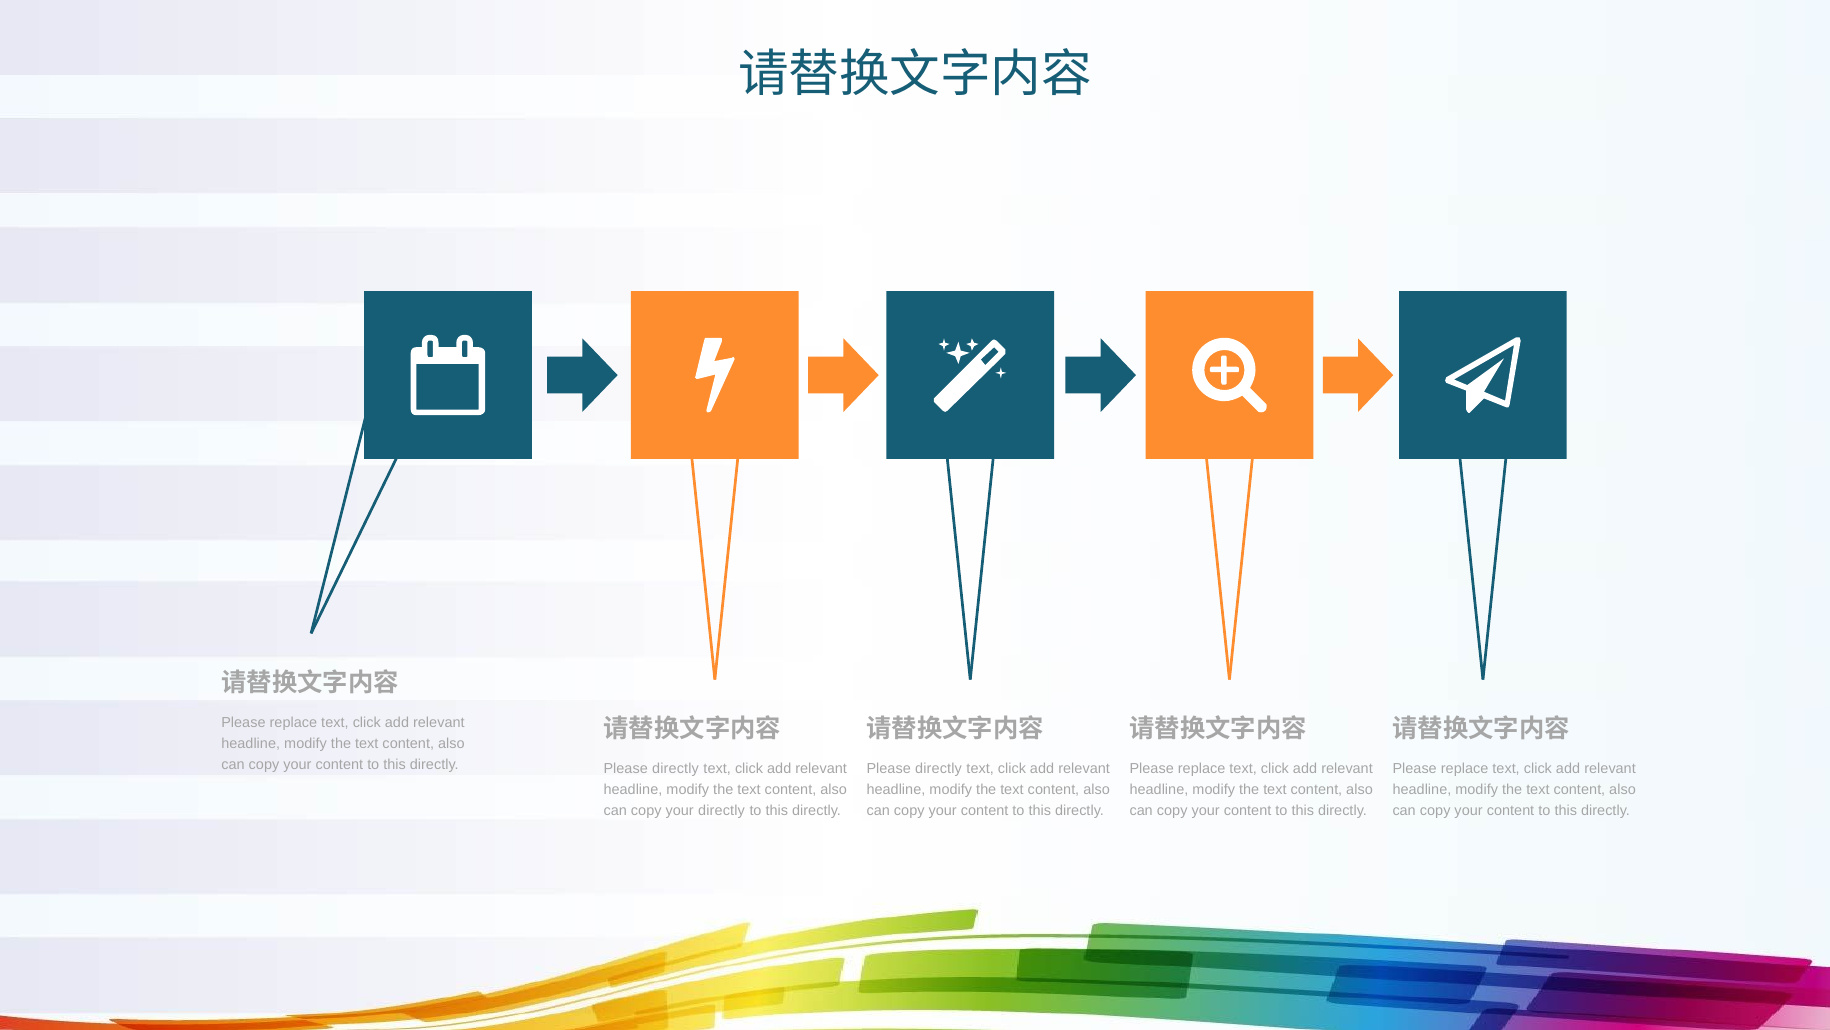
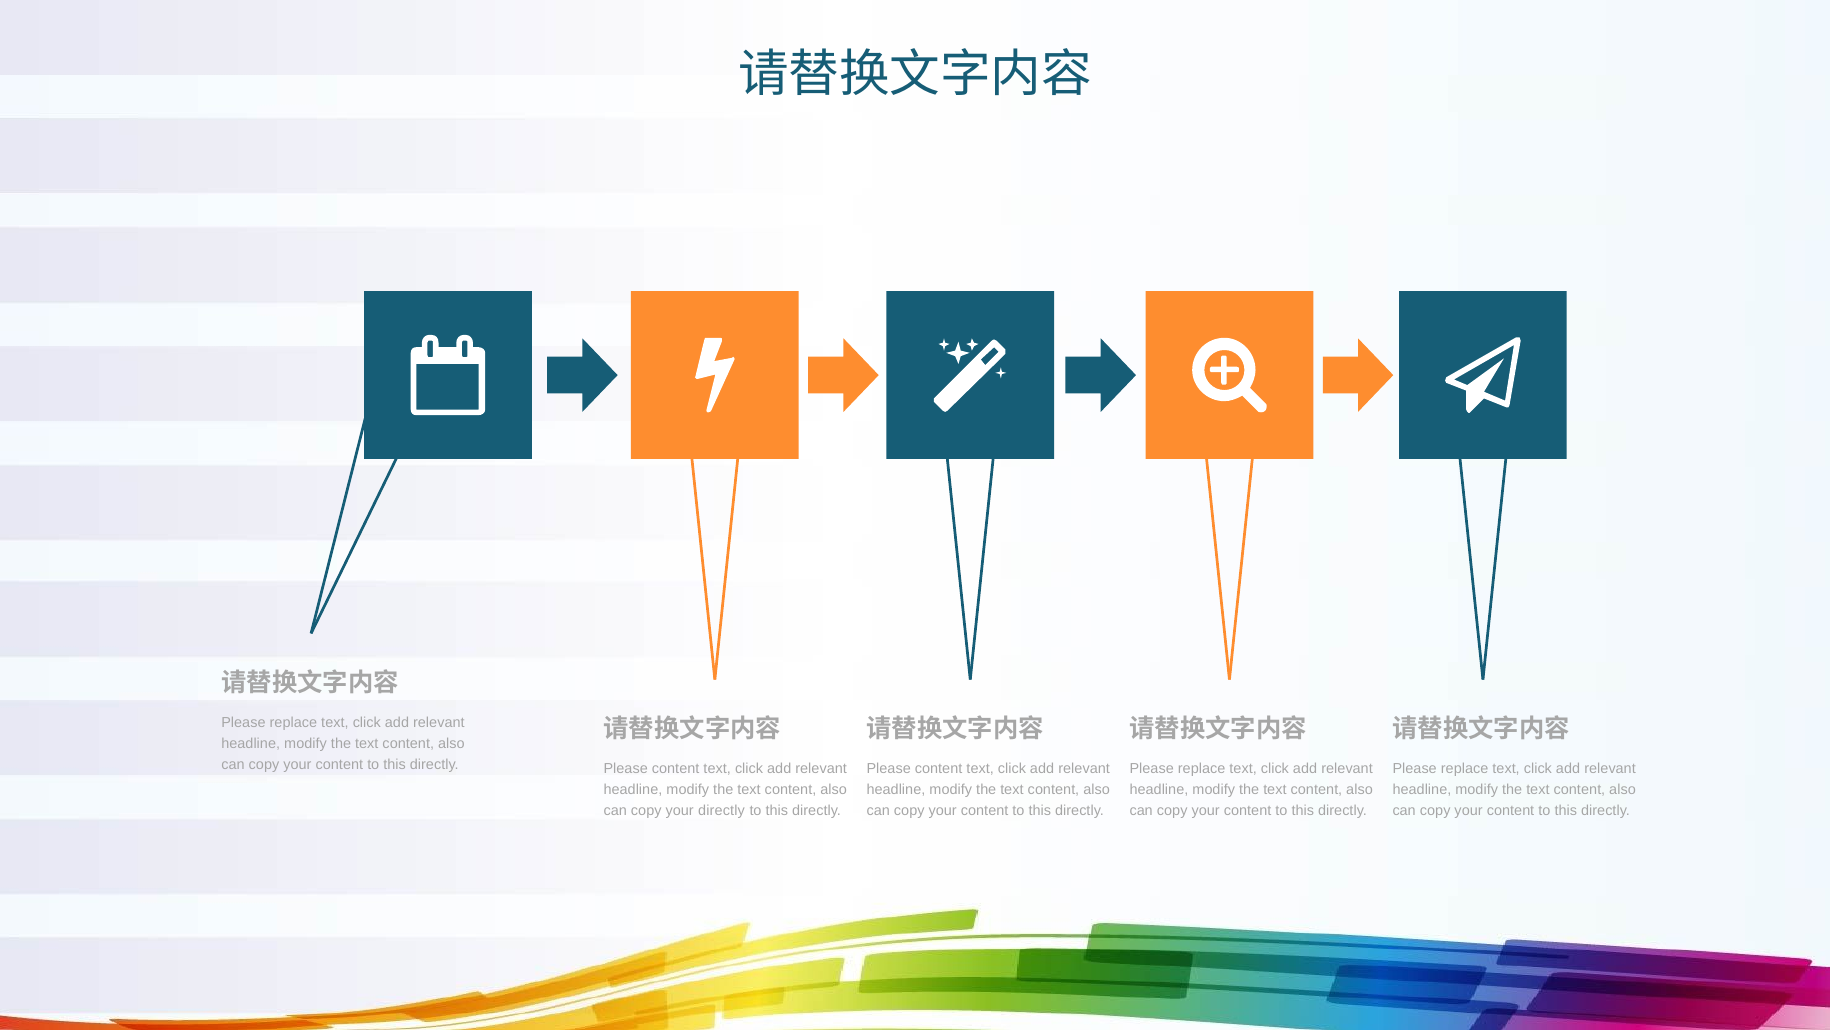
directly: directly -> content (676, 768)
directly: directly -> content (939, 768)
